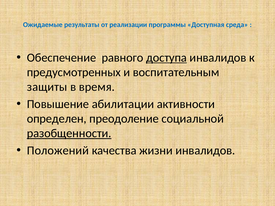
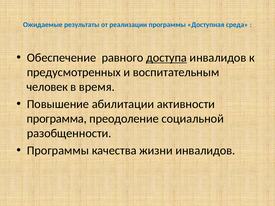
защиты: защиты -> человек (47, 87)
определен: определен -> программа (57, 119)
разобщенности underline: present -> none (69, 133)
Положений: Положений -> Программы (58, 151)
